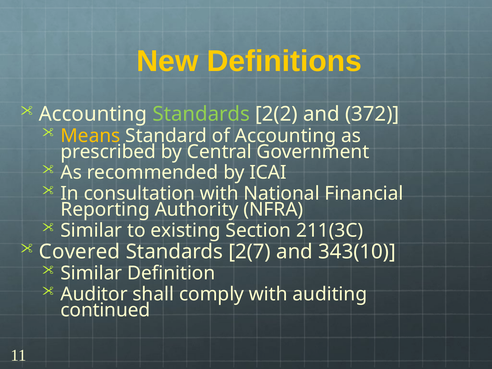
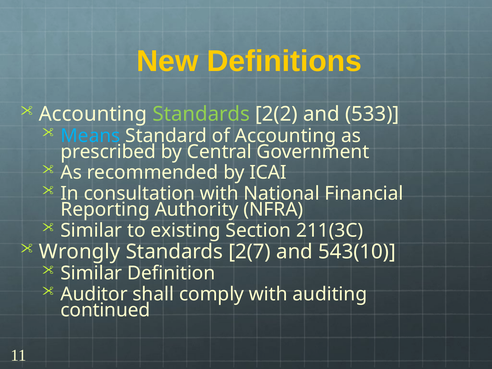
372: 372 -> 533 (372, 114)
Means colour: yellow -> light blue (90, 136)
Covered: Covered -> Wrongly (80, 252)
343(10: 343(10 -> 543(10 (357, 252)
